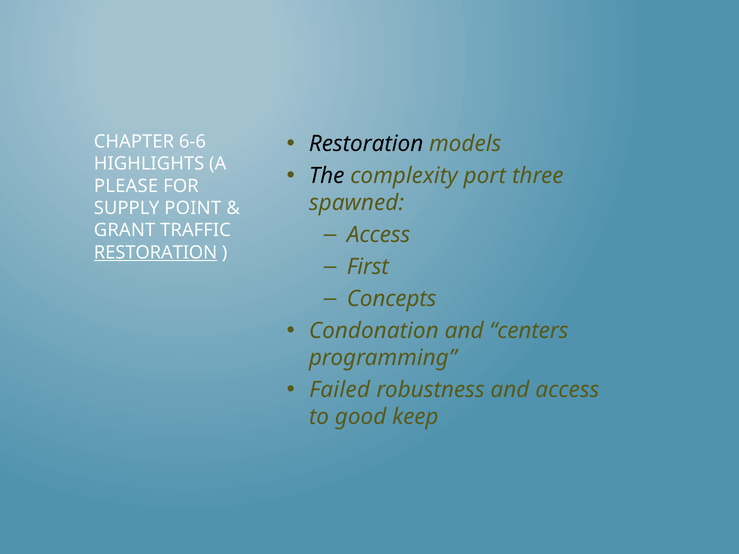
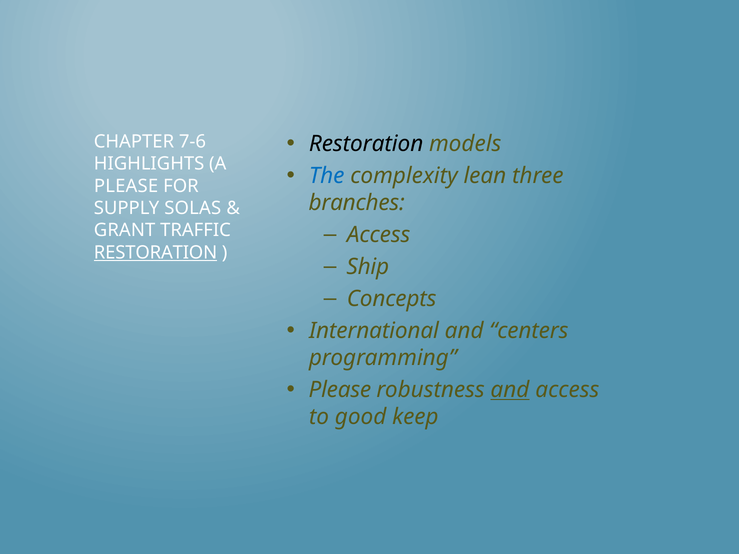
6-6: 6-6 -> 7-6 (192, 142)
The colour: black -> blue (327, 176)
port: port -> lean (485, 176)
spawned: spawned -> branches (357, 203)
POINT: POINT -> SOLAS (193, 208)
First: First -> Ship (368, 267)
Condonation: Condonation -> International (374, 331)
Failed: Failed -> Please (340, 390)
and underline: none -> present (510, 390)
